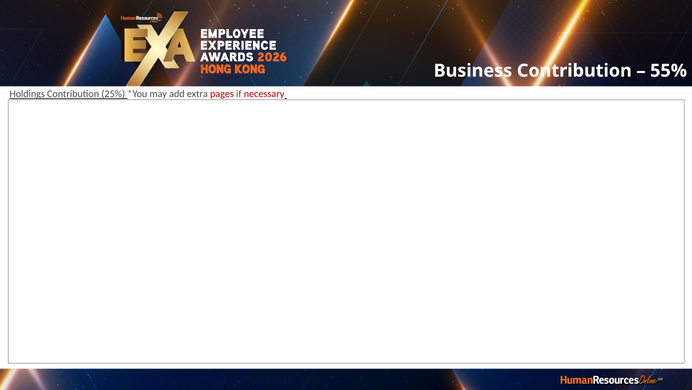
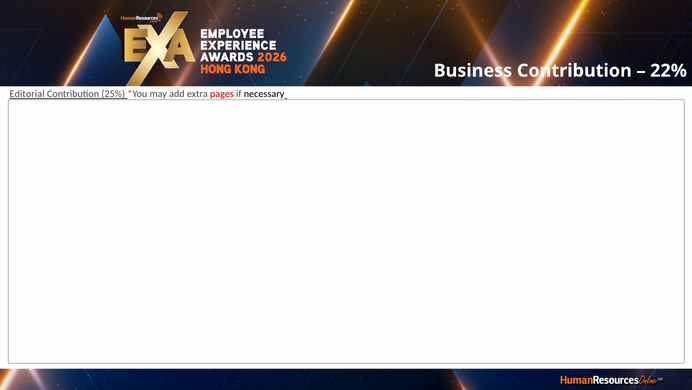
55%: 55% -> 22% (669, 71)
Holdings: Holdings -> Editorial (27, 94)
necessary colour: red -> black (264, 94)
